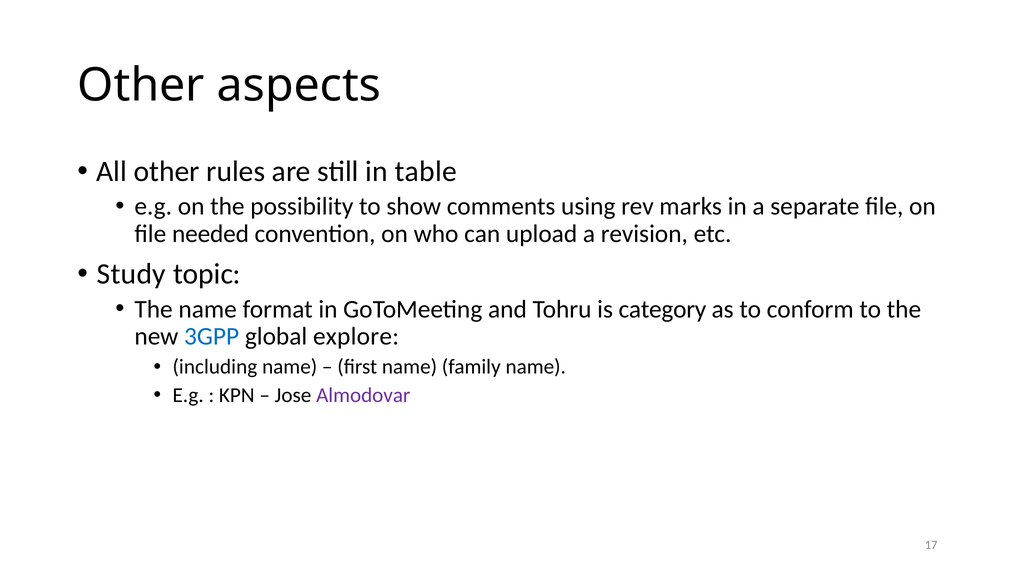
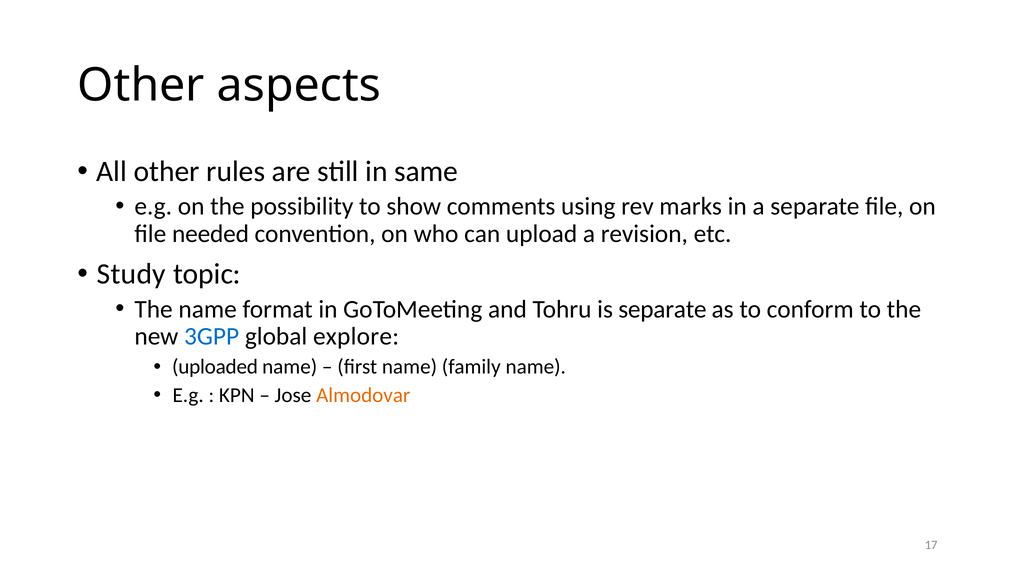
table: table -> same (426, 172)
is category: category -> separate (662, 309)
including: including -> uploaded (215, 367)
Almodovar colour: purple -> orange (363, 395)
